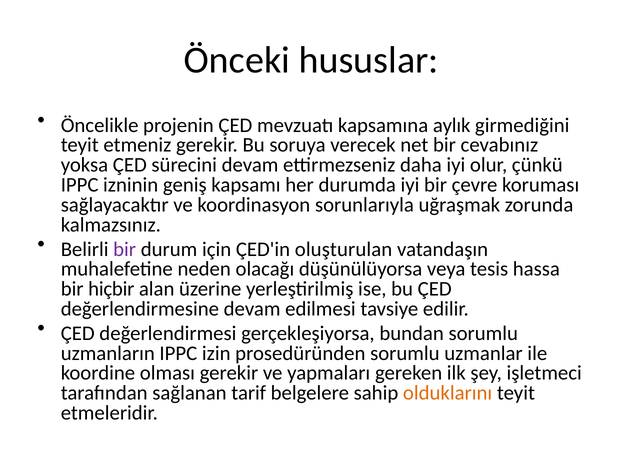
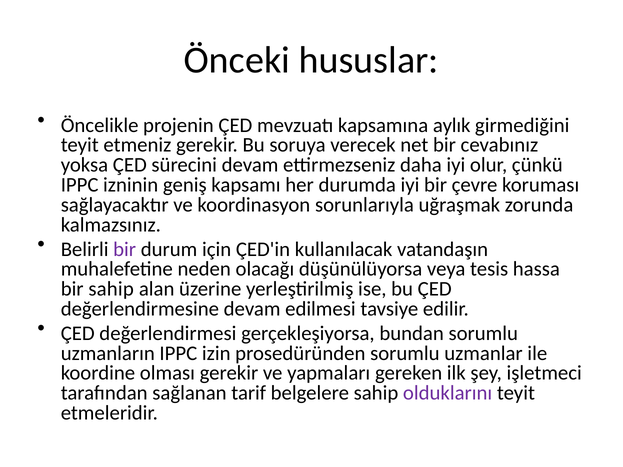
oluşturulan: oluşturulan -> kullanılacak (344, 249)
bir hiçbir: hiçbir -> sahip (111, 289)
olduklarını colour: orange -> purple (448, 393)
